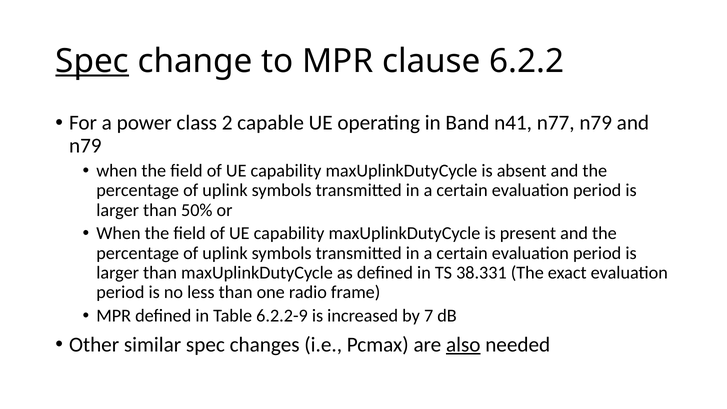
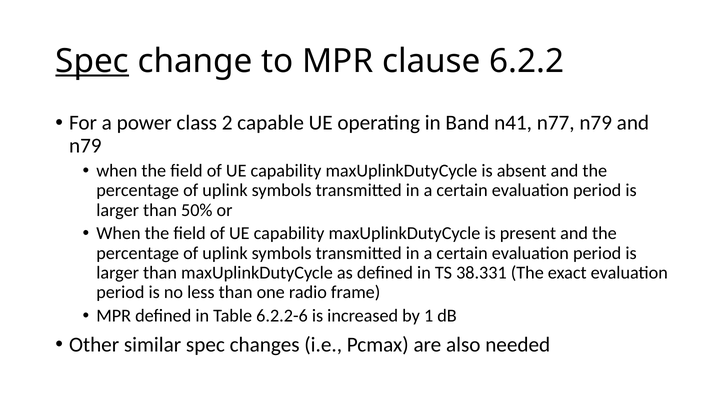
6.2.2-9: 6.2.2-9 -> 6.2.2-6 (282, 316)
7: 7 -> 1 (429, 316)
also underline: present -> none (463, 344)
